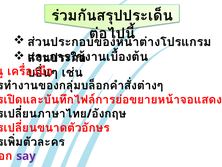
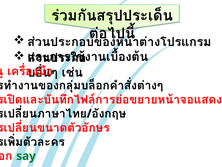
say colour: purple -> green (26, 156)
